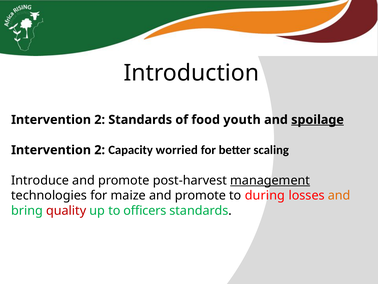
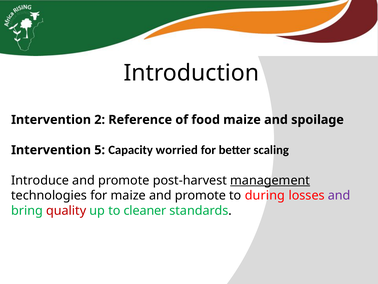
2 Standards: Standards -> Reference (140, 120)
food youth: youth -> maize (242, 120)
spoilage underline: present -> none (317, 120)
2: 2 -> 5 (100, 150)
and colour: orange -> purple (339, 195)
officers: officers -> cleaner (145, 210)
